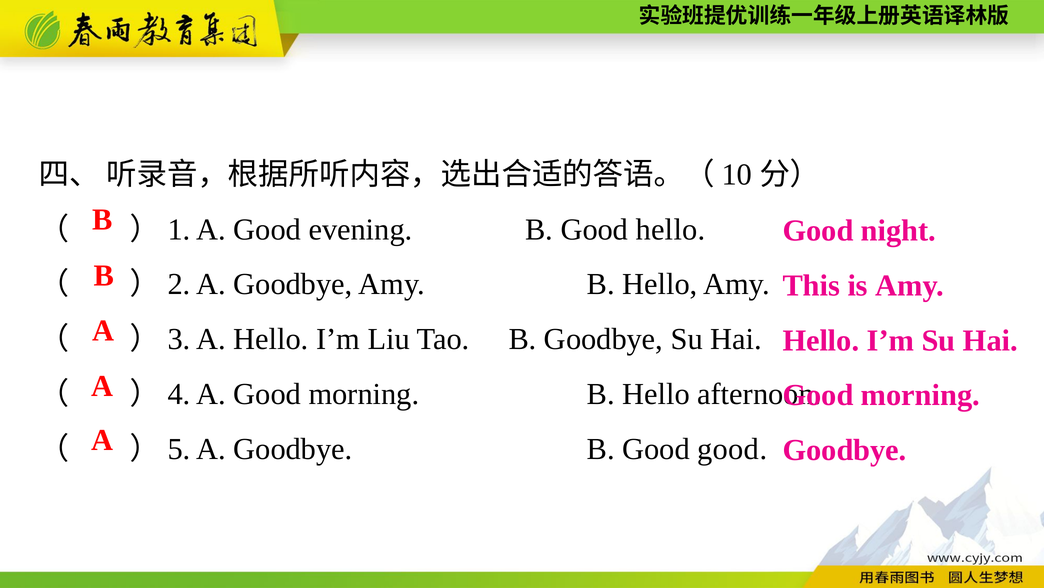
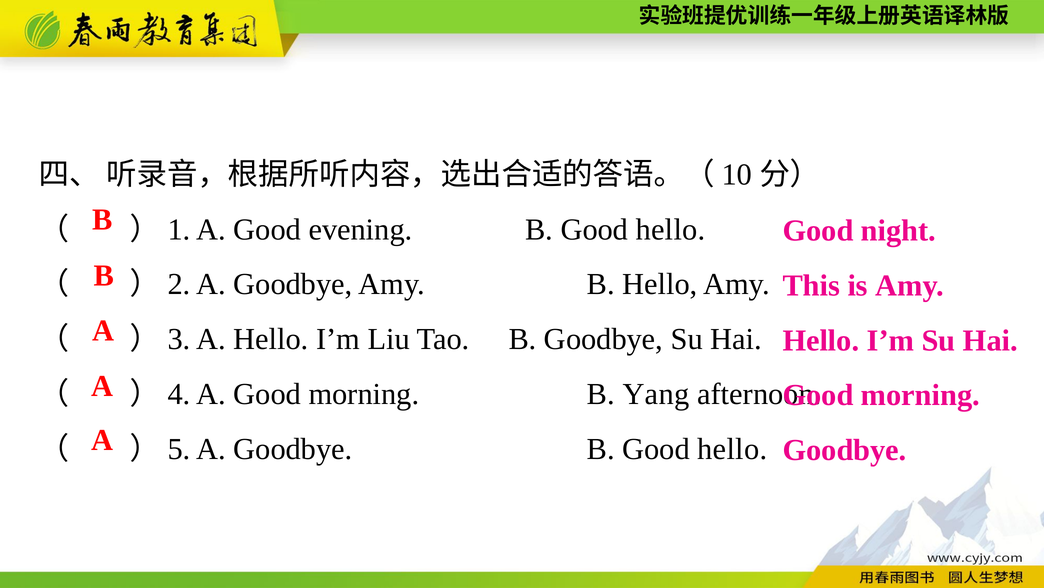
morning B Hello: Hello -> Yang (656, 394)
Goodbye B Good good: good -> hello (732, 449)
